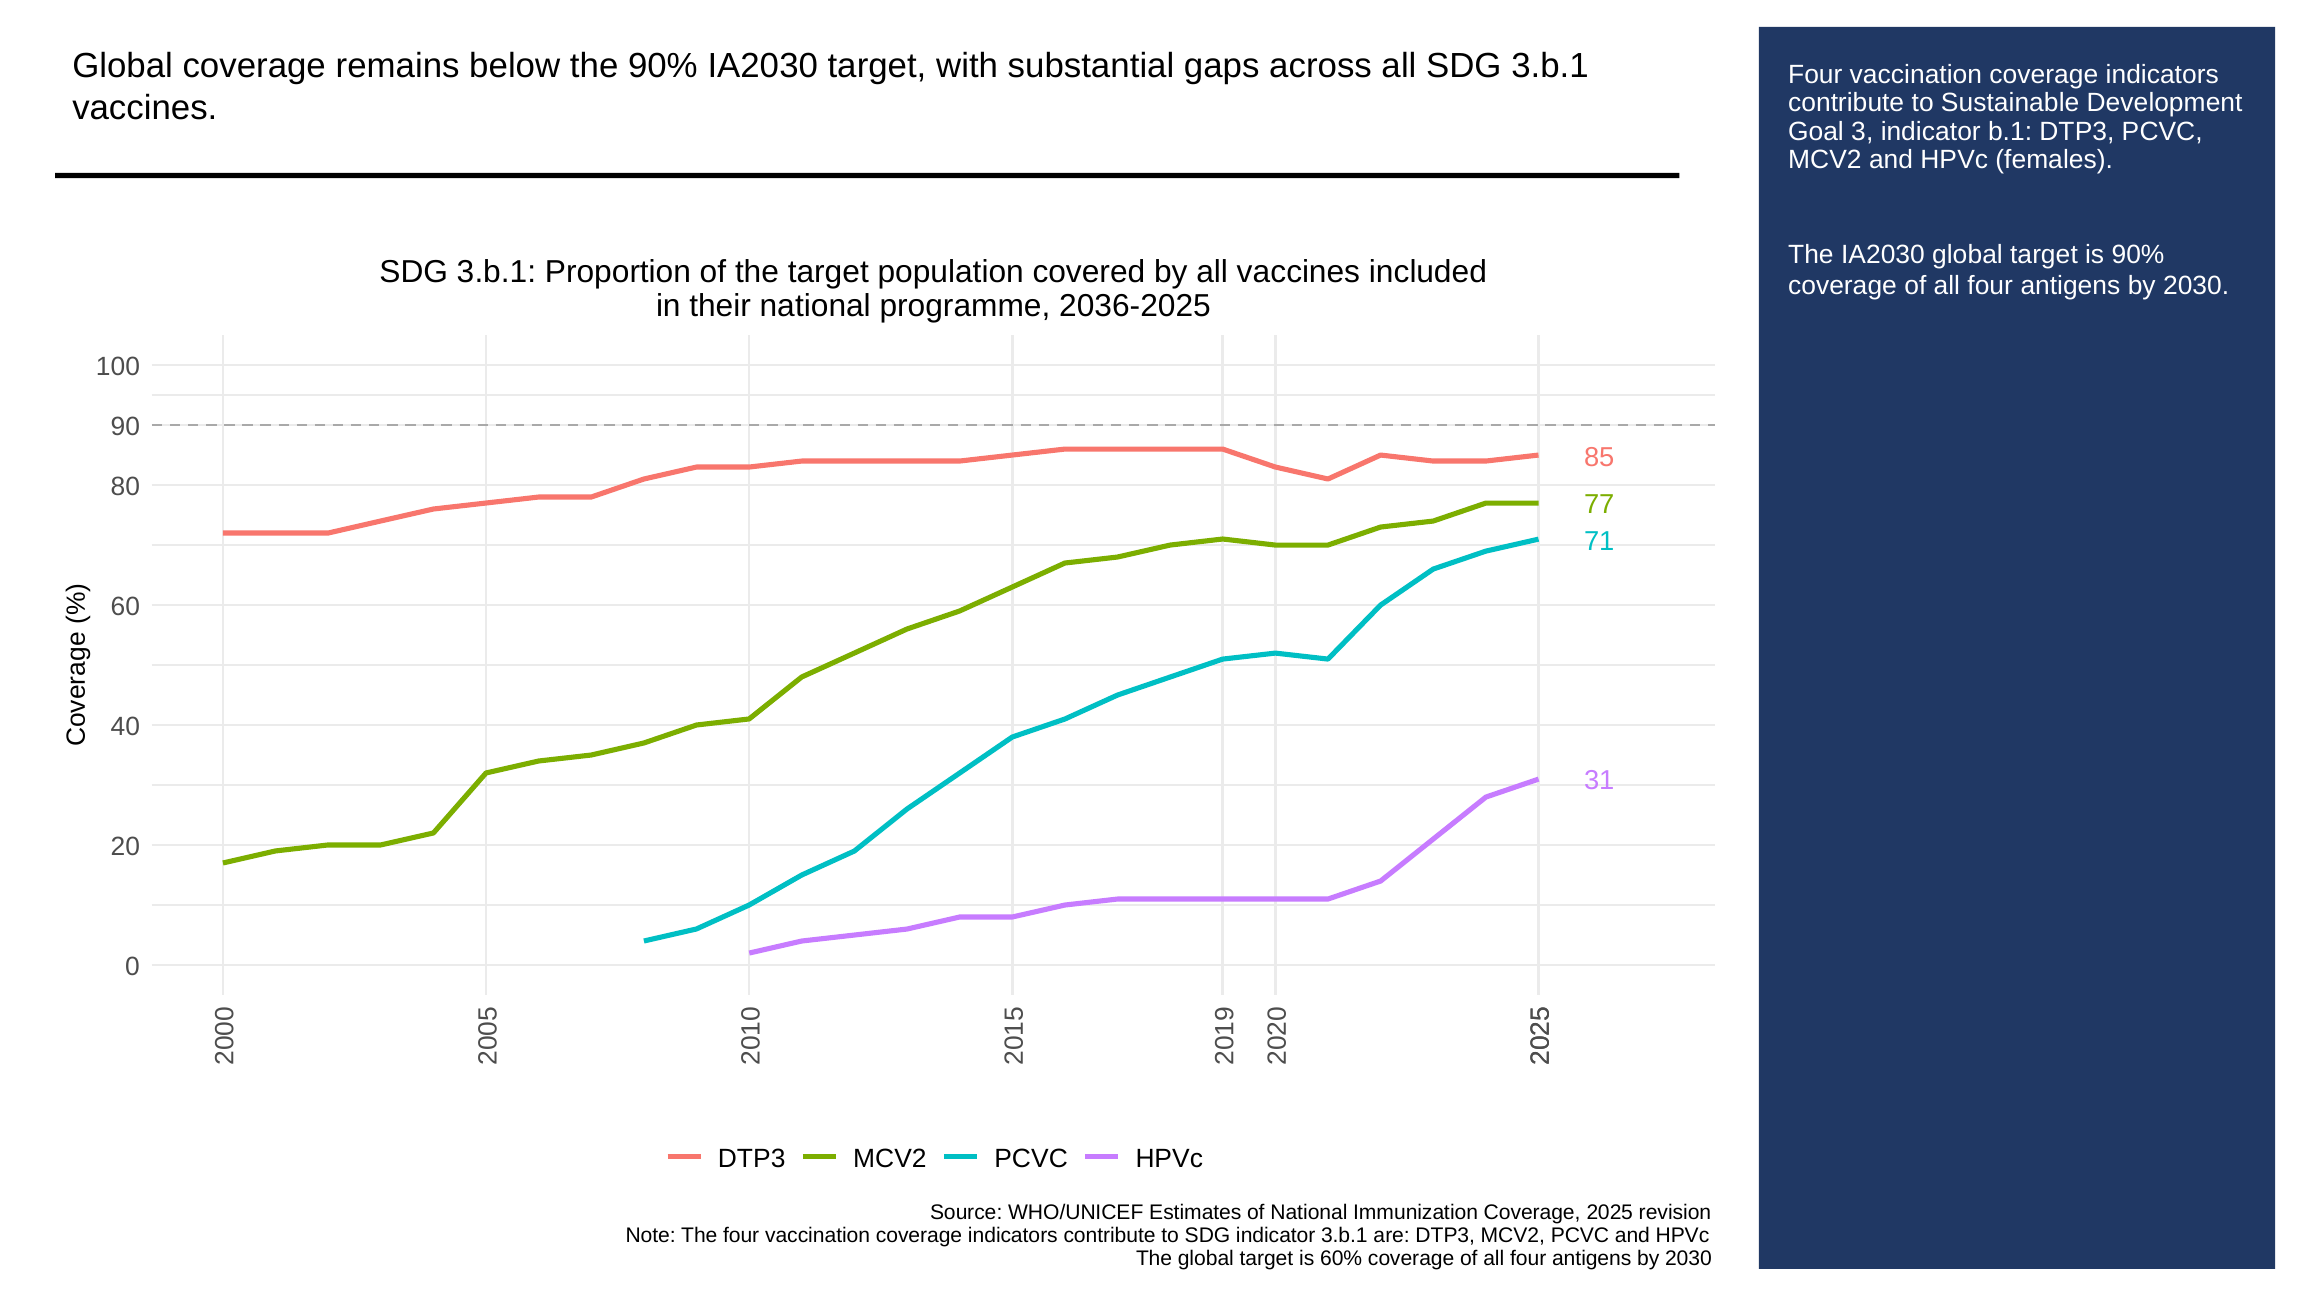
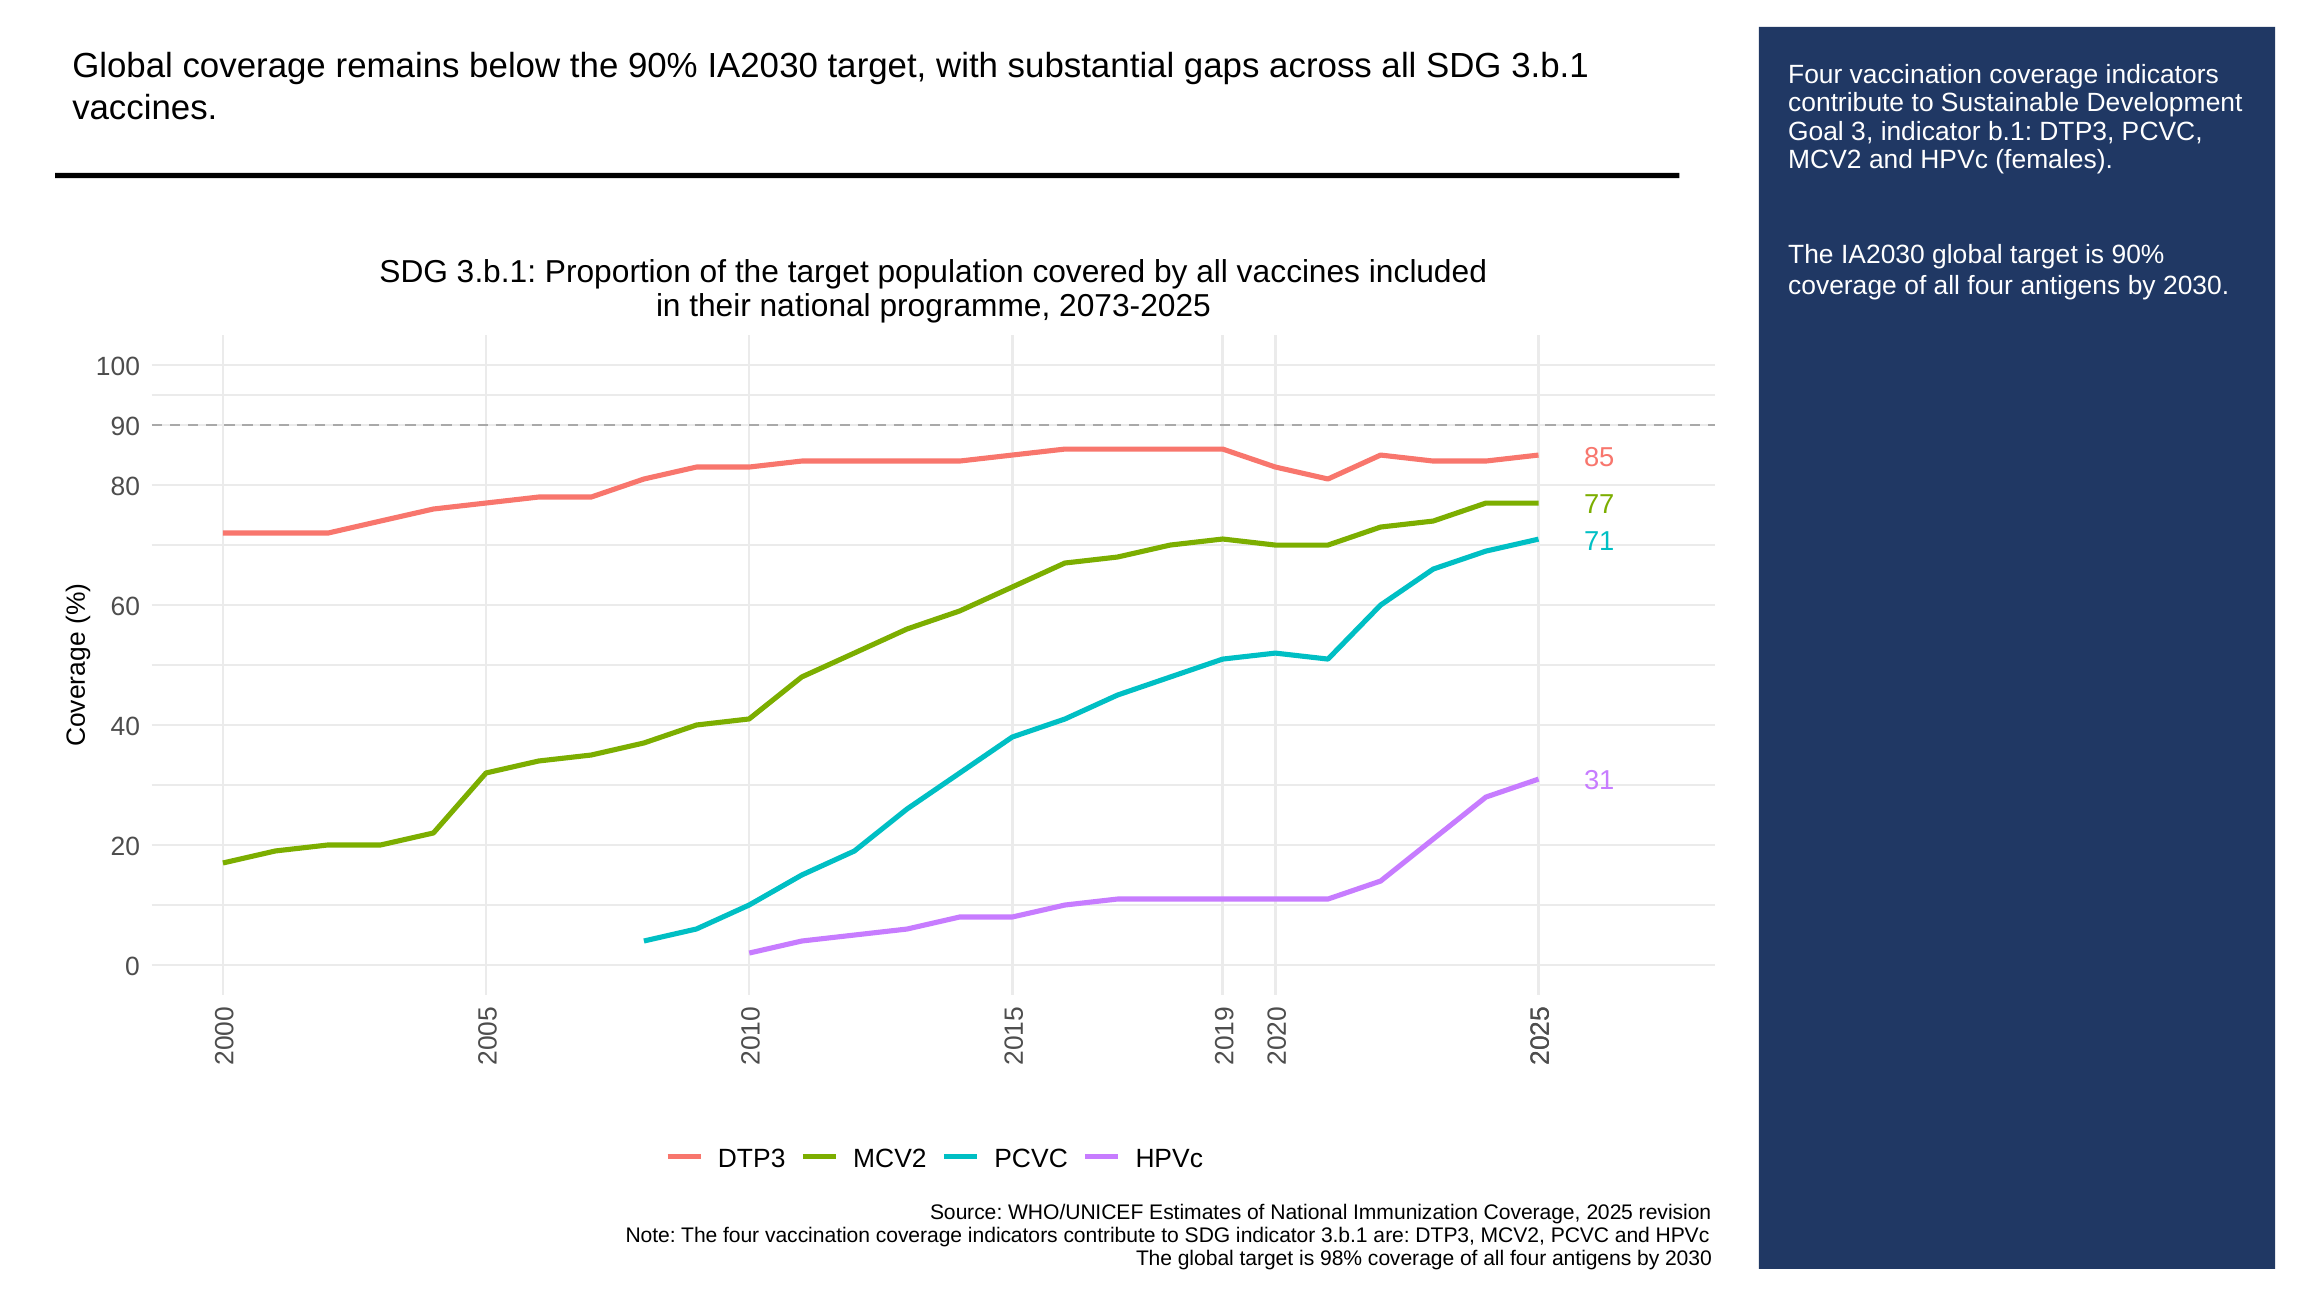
2036-2025: 2036-2025 -> 2073-2025 (1135, 306)
60%: 60% -> 98% (1341, 1258)
